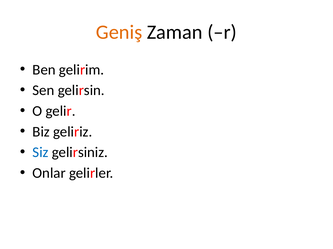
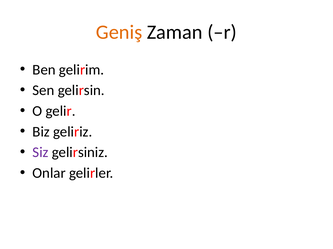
Siz colour: blue -> purple (40, 153)
